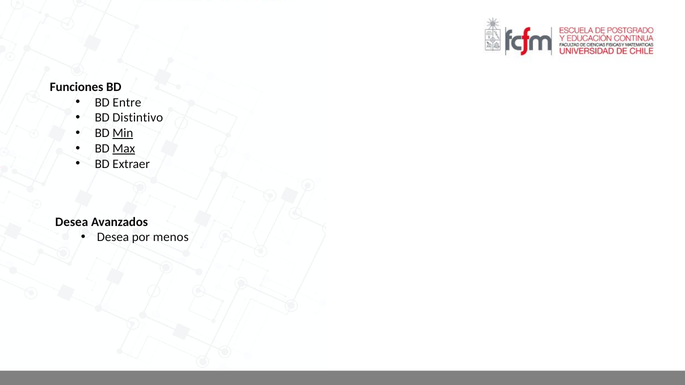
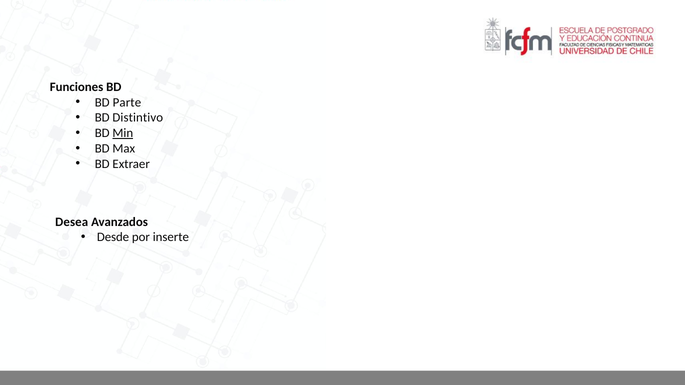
Entre: Entre -> Parte (127, 102)
Max underline: present -> none (124, 149)
Desea: Desea -> Desde (113, 237)
menos: menos -> inserte (171, 237)
